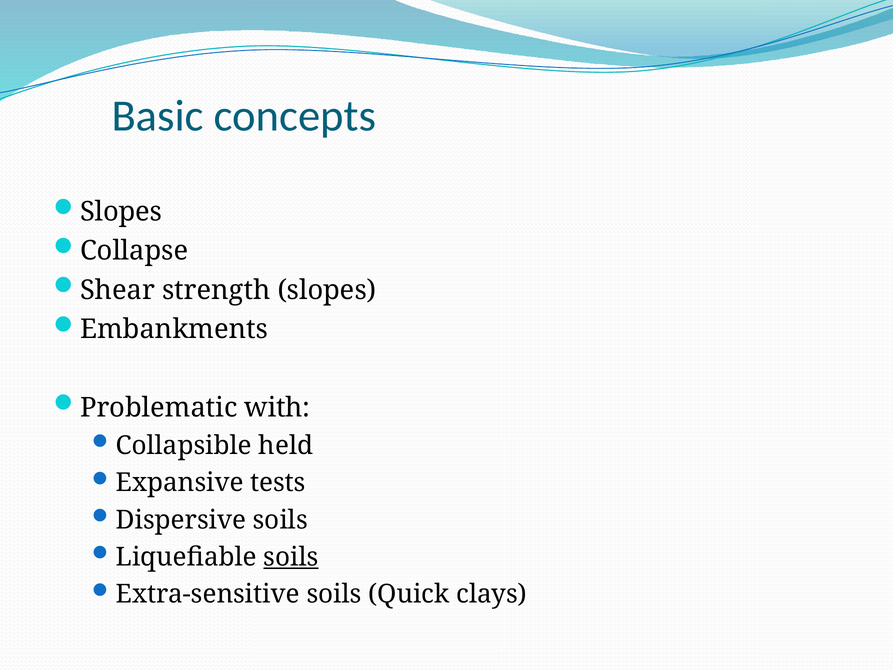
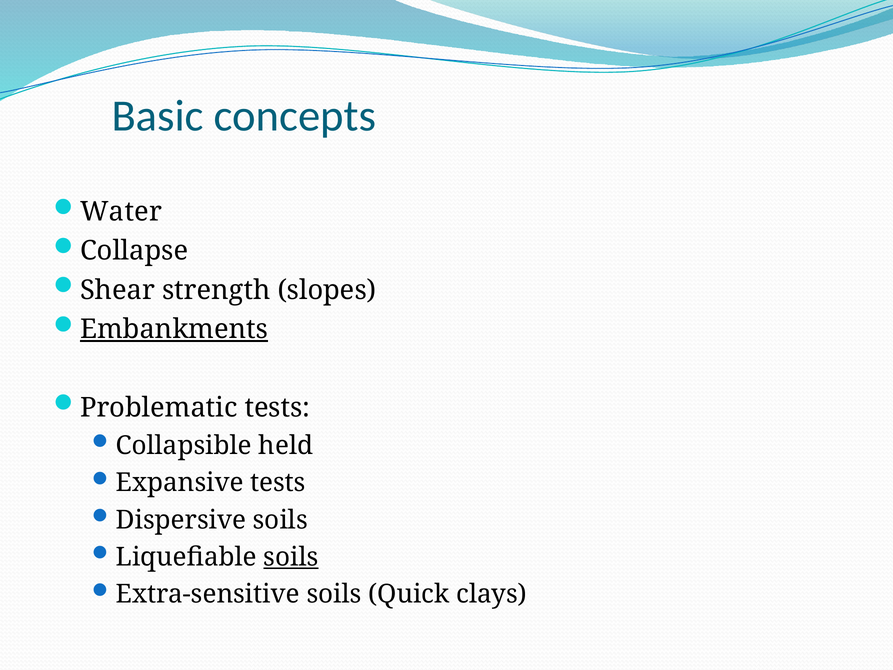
Slopes: Slopes -> Water (121, 212)
Embankments underline: none -> present (174, 329)
Problematic with: with -> tests (277, 408)
